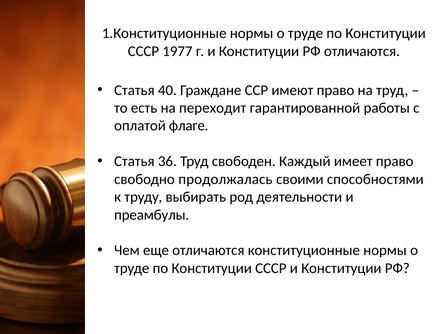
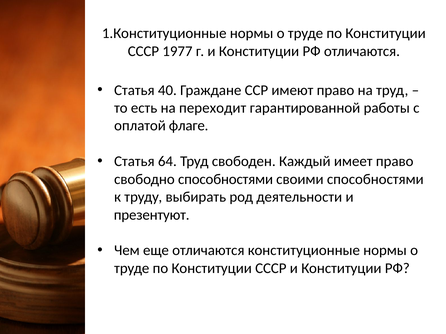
36: 36 -> 64 (167, 162)
свободно продолжалась: продолжалась -> способностями (226, 179)
преамбулы: преамбулы -> презентуют (152, 215)
